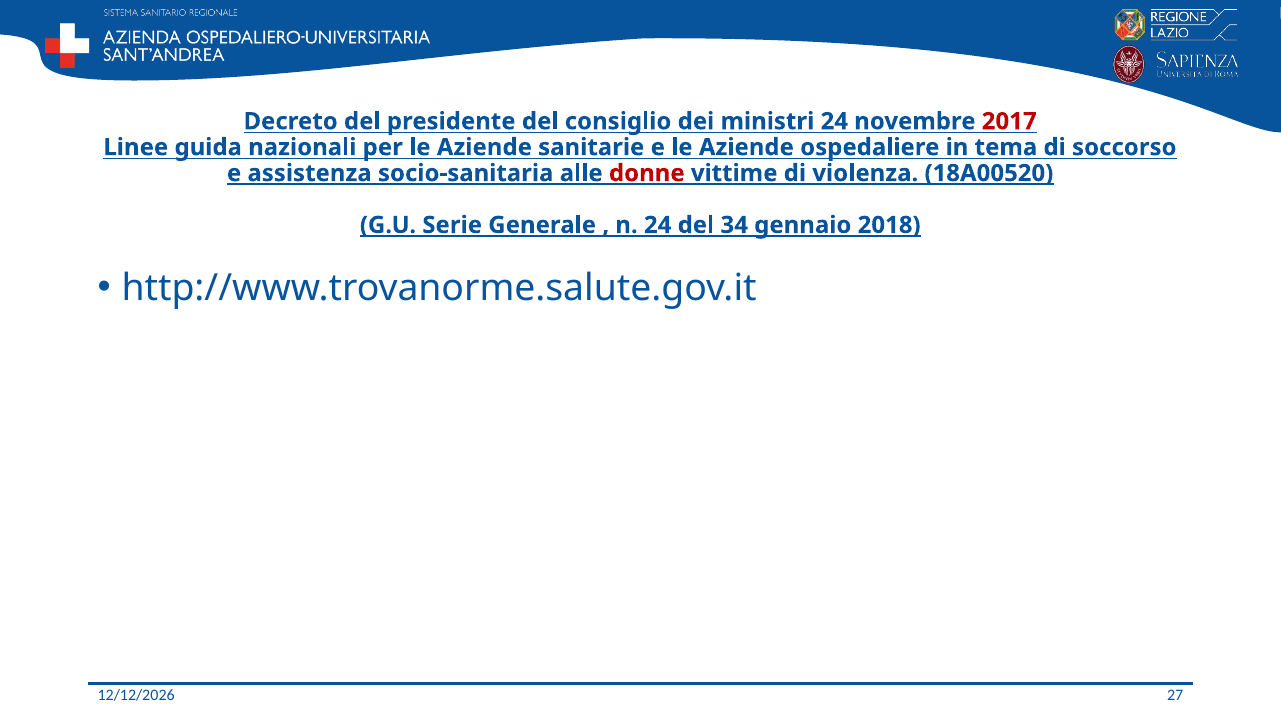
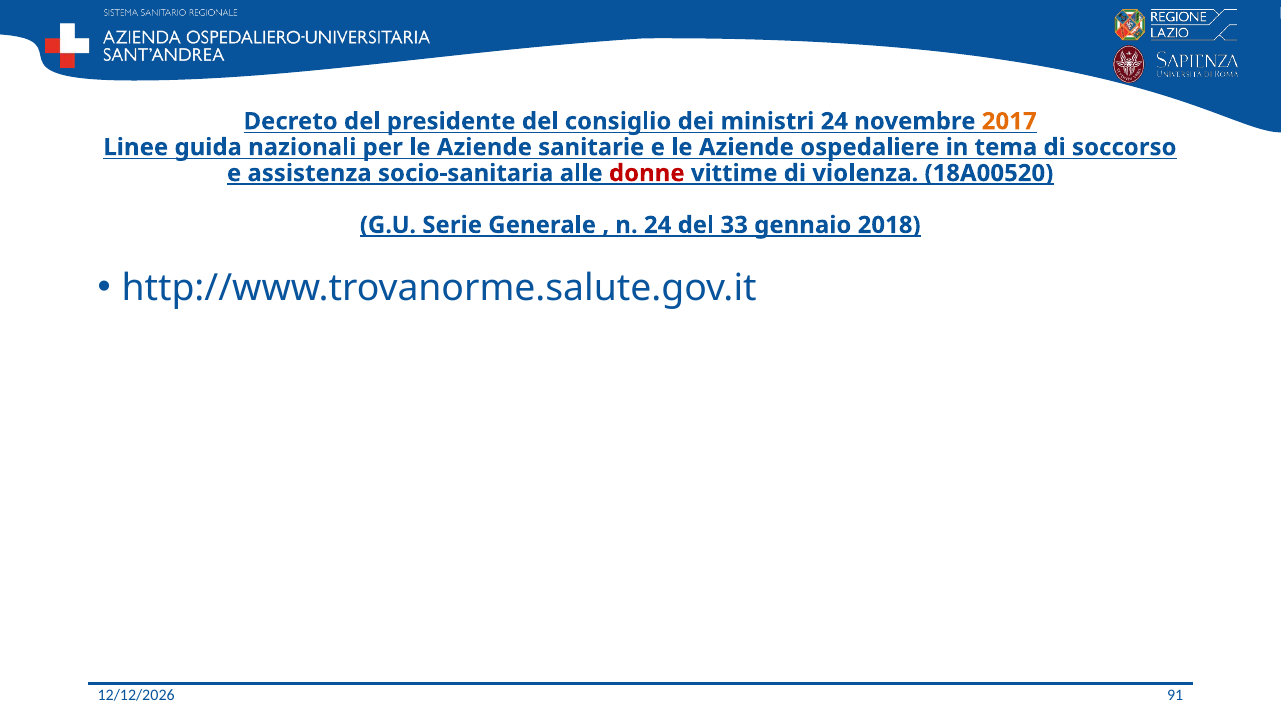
2017 colour: red -> orange (1009, 121)
34: 34 -> 33 (734, 225)
27: 27 -> 91 (1175, 696)
